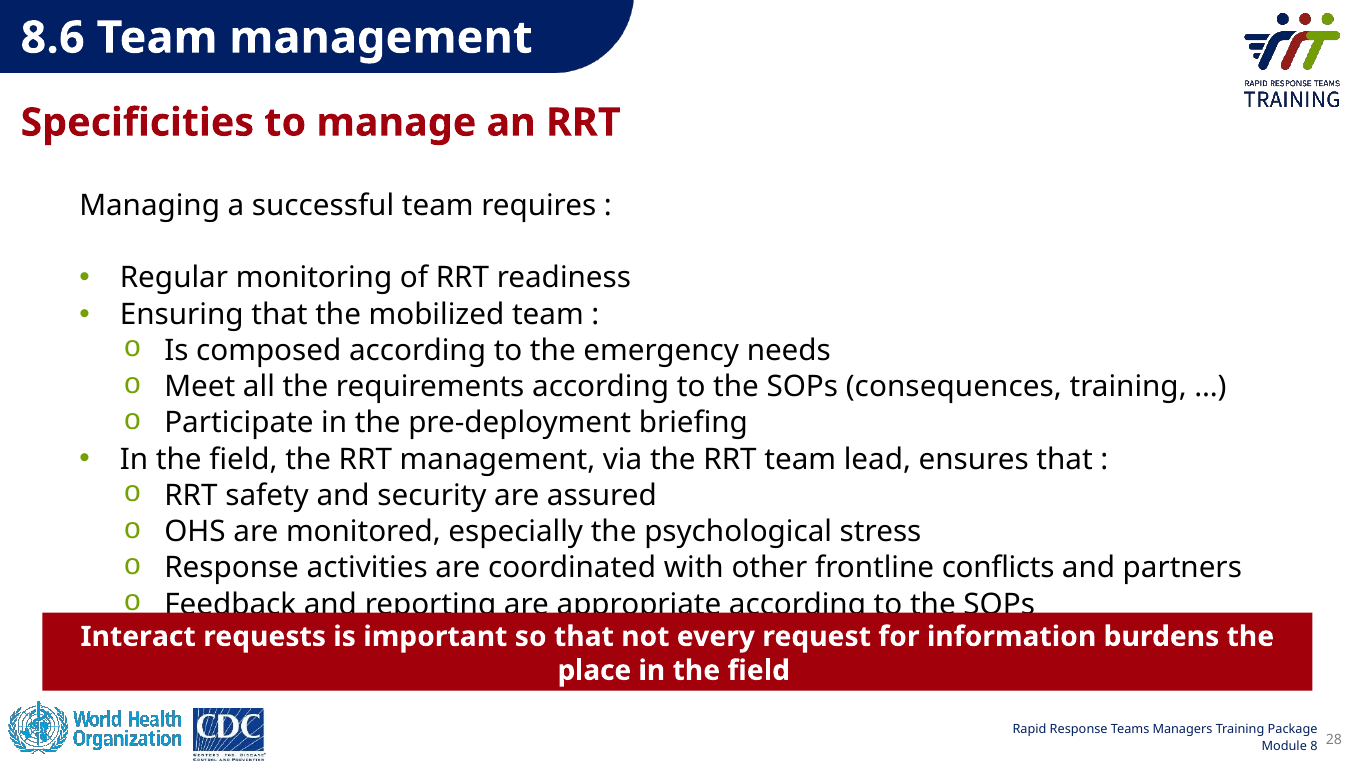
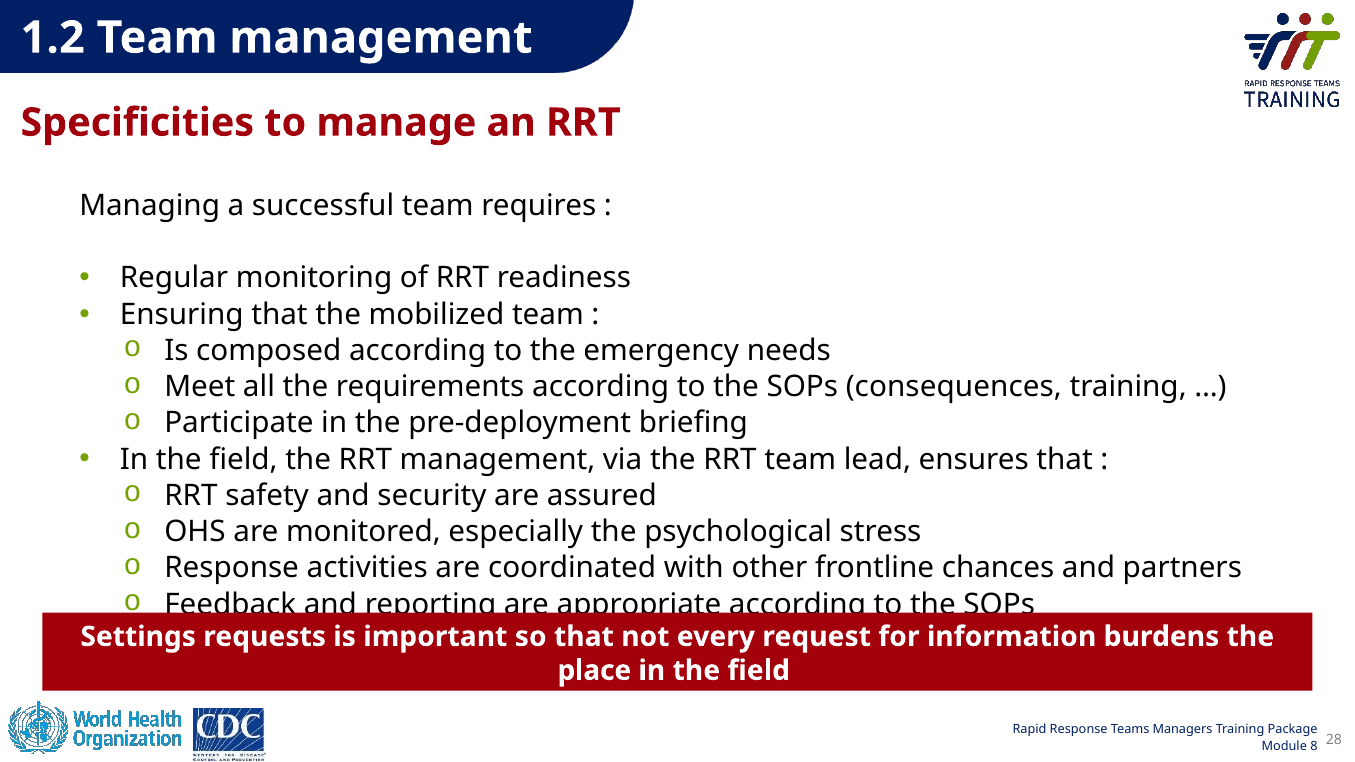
8.6: 8.6 -> 1.2 (53, 38)
conflicts: conflicts -> chances (998, 568)
Interact: Interact -> Settings (138, 637)
